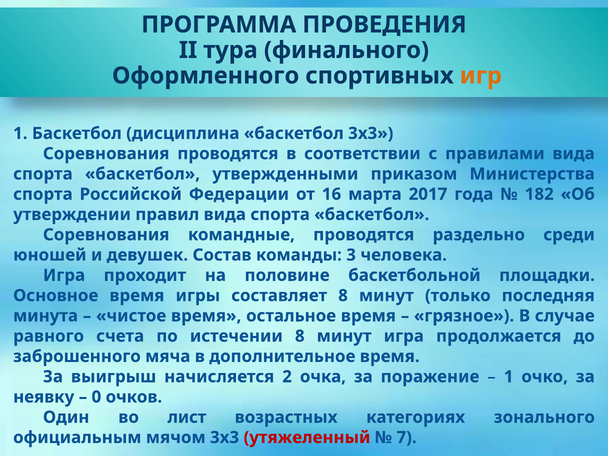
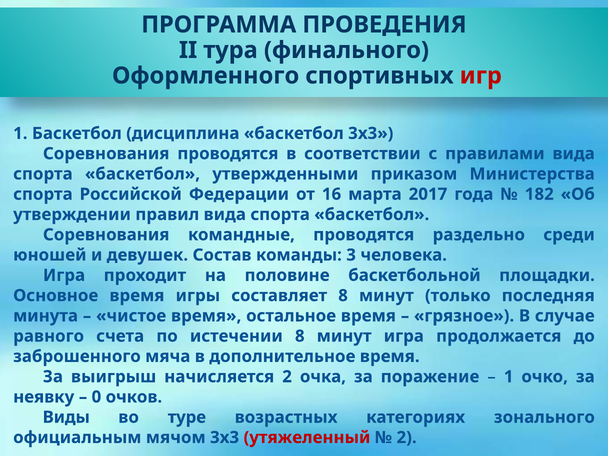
игр colour: orange -> red (481, 76)
Один: Один -> Виды (66, 417)
лист: лист -> туре (187, 417)
7: 7 -> 2 (407, 437)
